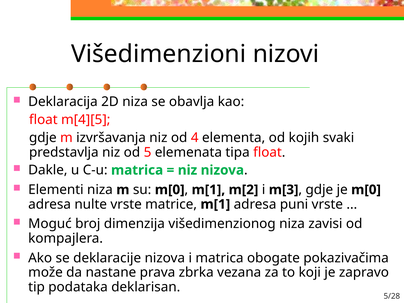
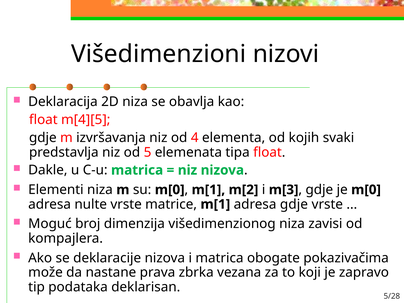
adresa puni: puni -> gdje (294, 204)
